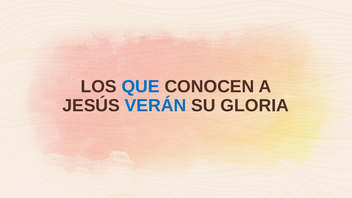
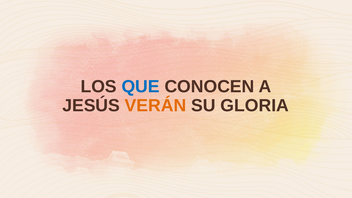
VERÁN colour: blue -> orange (156, 106)
